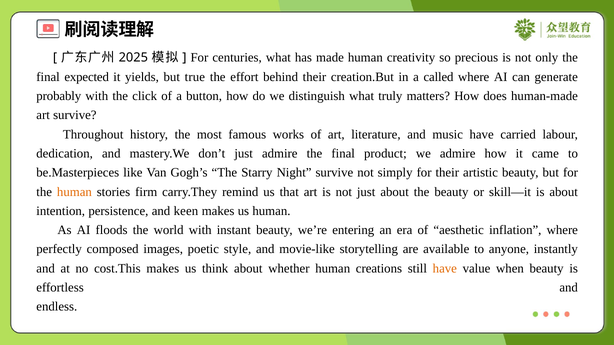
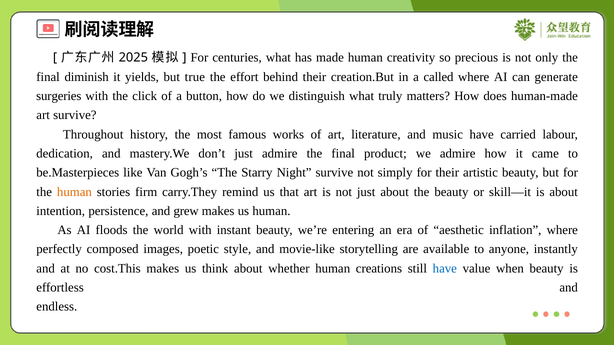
expected: expected -> diminish (87, 77)
probably: probably -> surgeries (59, 96)
keen: keen -> grew (186, 211)
have colour: orange -> blue (445, 269)
